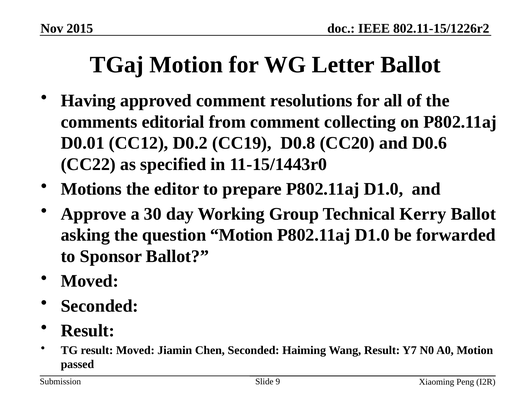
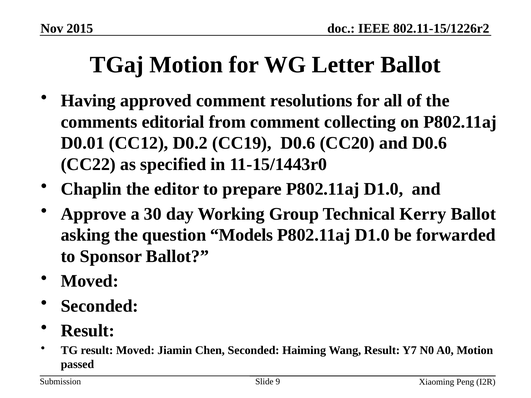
CC19 D0.8: D0.8 -> D0.6 (298, 143)
Motions: Motions -> Chaplin (91, 189)
question Motion: Motion -> Models (242, 235)
